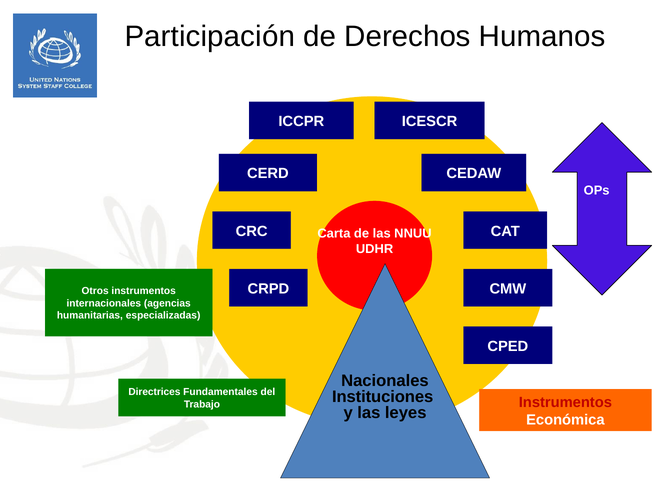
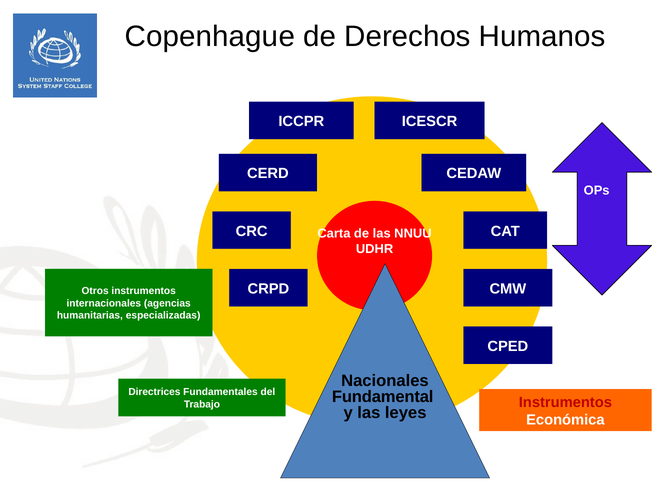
Participación: Participación -> Copenhague (210, 37)
Instituciones: Instituciones -> Fundamental (383, 397)
